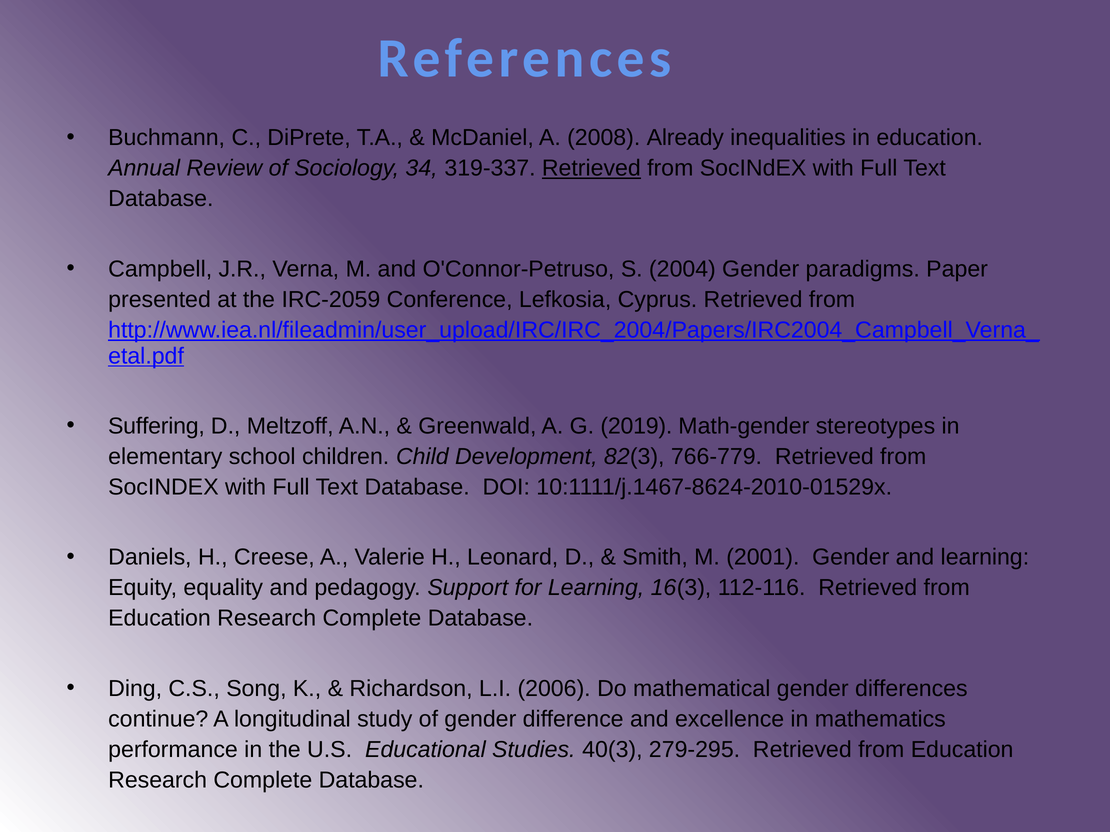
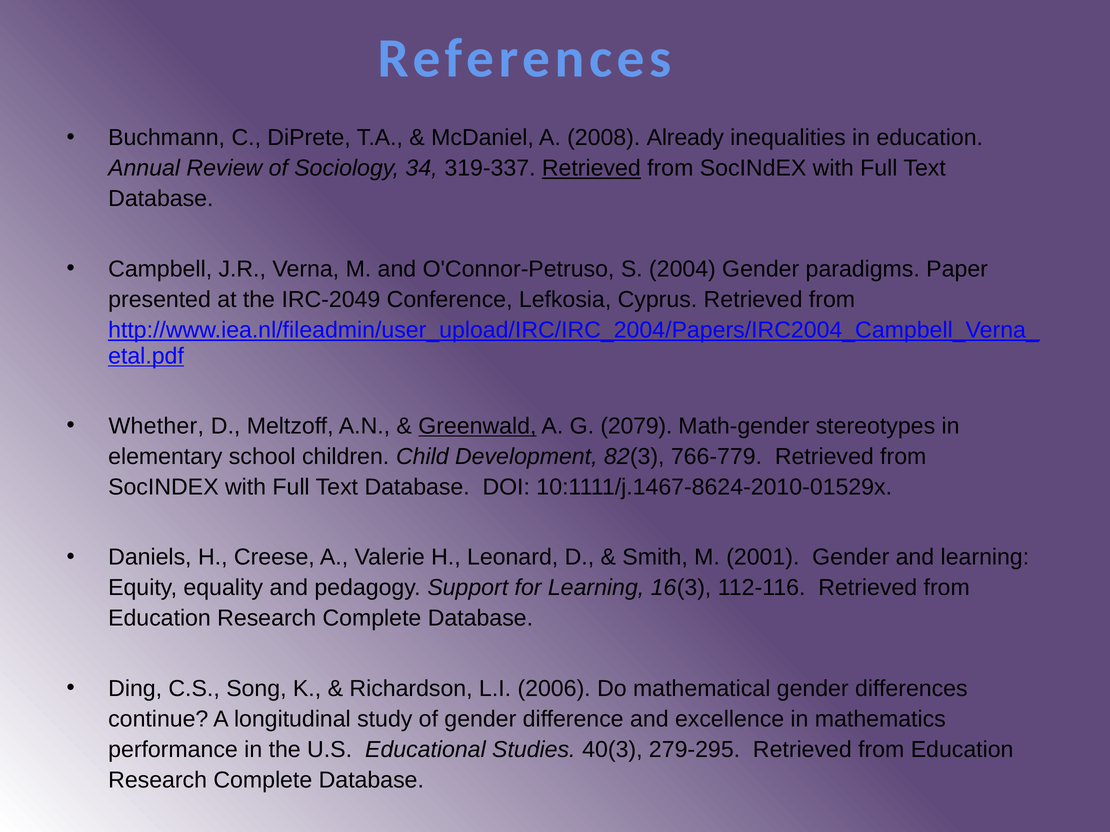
IRC-2059: IRC-2059 -> IRC-2049 (331, 300)
Suffering: Suffering -> Whether (156, 426)
Greenwald underline: none -> present (477, 426)
2019: 2019 -> 2079 (636, 426)
